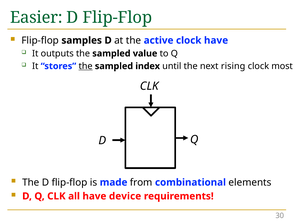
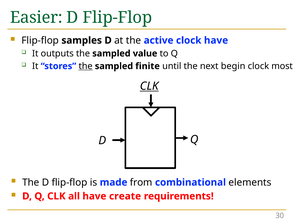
index: index -> finite (148, 66)
rising: rising -> begin (233, 66)
CLK underline: none -> present (149, 86)
device: device -> create (125, 196)
